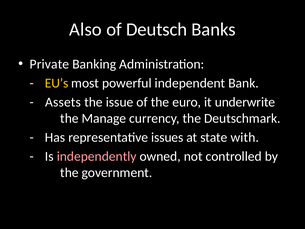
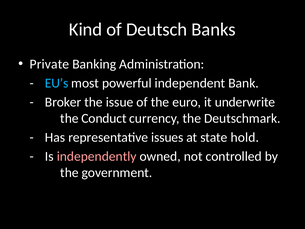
Also: Also -> Kind (86, 30)
EU’s colour: yellow -> light blue (57, 83)
Assets: Assets -> Broker (63, 102)
Manage: Manage -> Conduct (104, 118)
with: with -> hold (245, 137)
